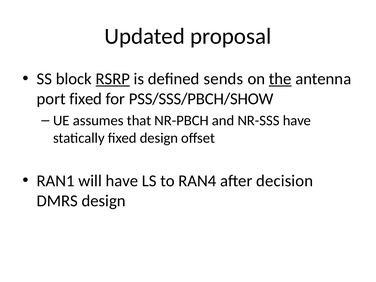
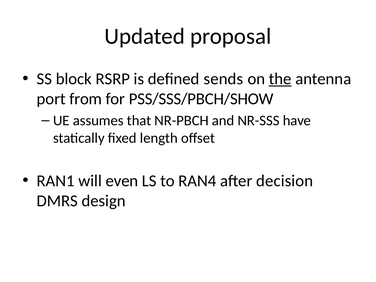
RSRP underline: present -> none (113, 79)
port fixed: fixed -> from (86, 99)
fixed design: design -> length (159, 138)
will have: have -> even (122, 181)
